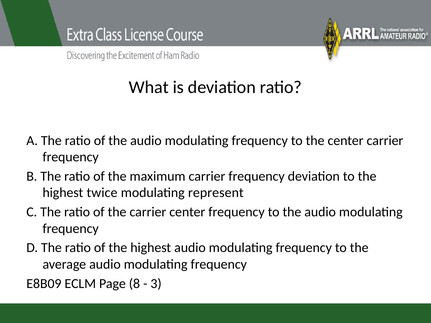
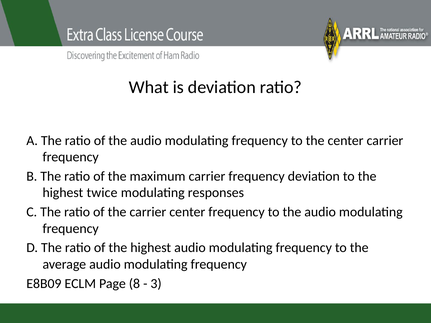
represent: represent -> responses (216, 193)
